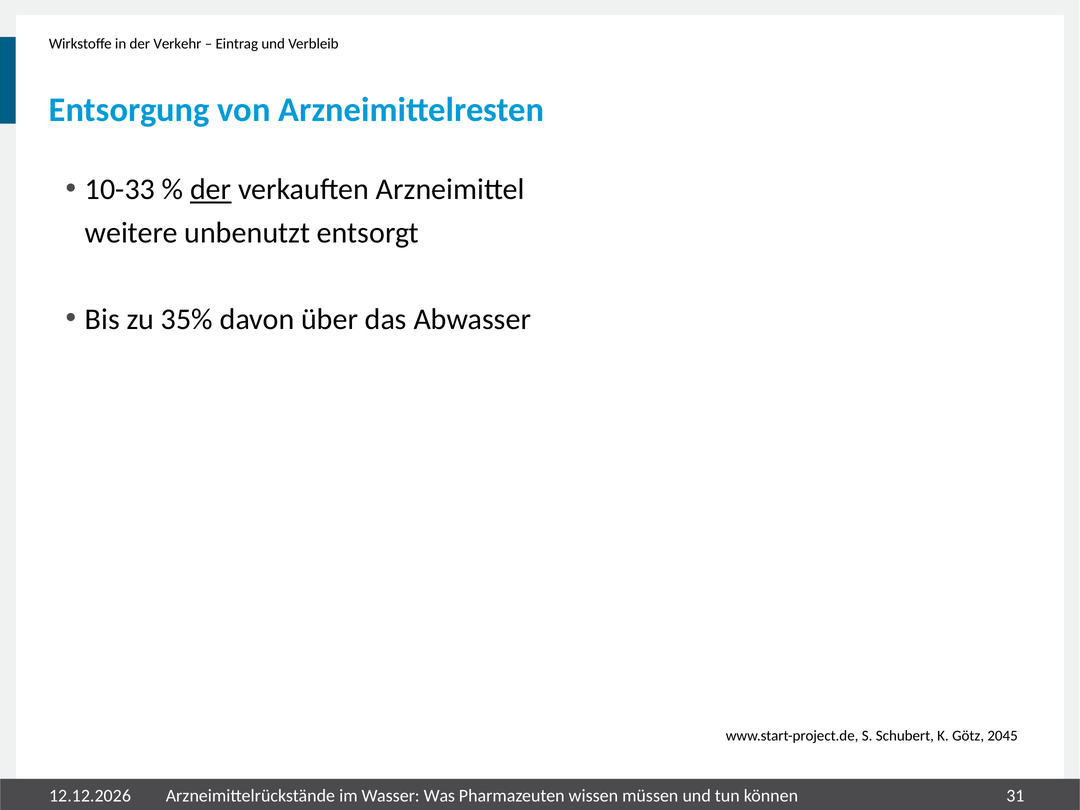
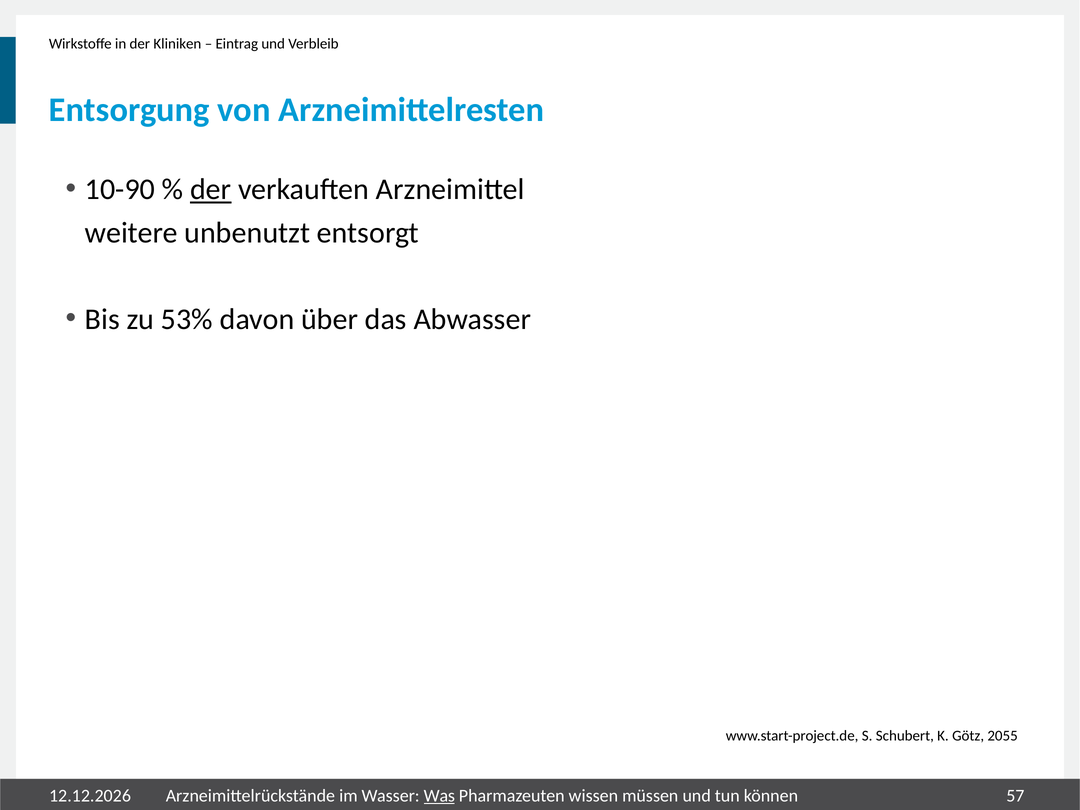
Verkehr: Verkehr -> Kliniken (177, 44)
10-33: 10-33 -> 10-90 (120, 190)
35%: 35% -> 53% (187, 319)
2045: 2045 -> 2055 (1003, 736)
Was underline: none -> present (439, 796)
31: 31 -> 57 (1015, 796)
